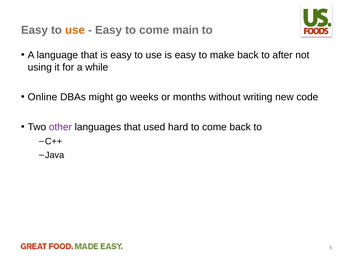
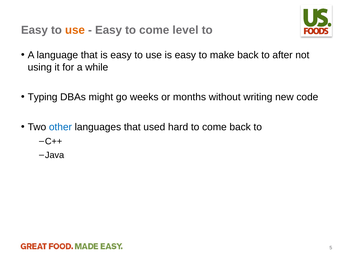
main: main -> level (185, 30)
Online: Online -> Typing (43, 97)
other colour: purple -> blue (60, 127)
